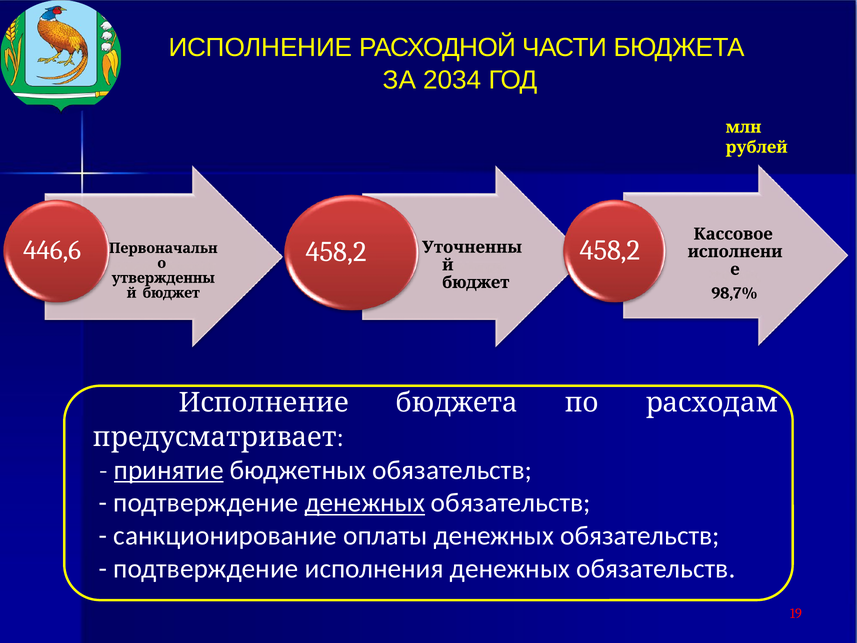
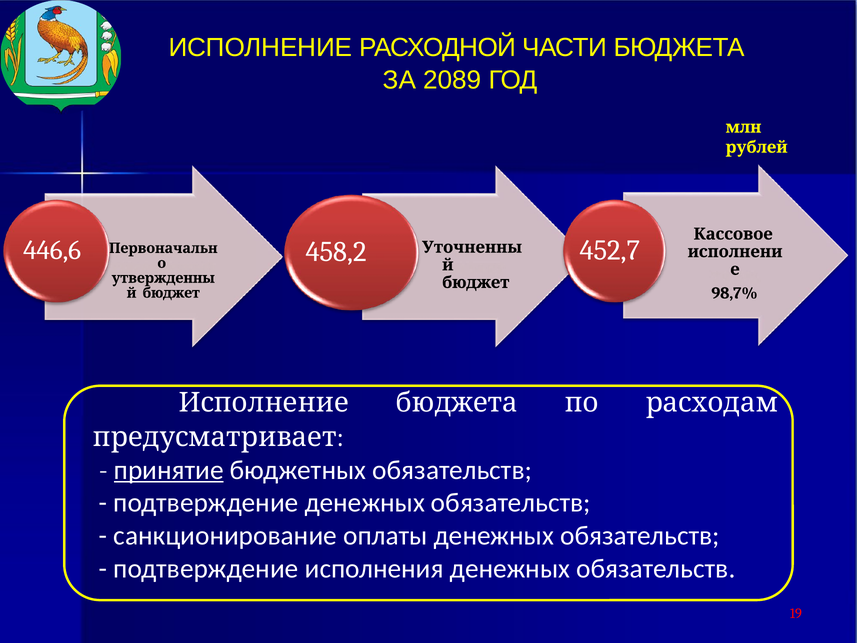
2034: 2034 -> 2089 (452, 80)
458,2: 458,2 -> 452,7 (610, 250)
денежных underline: present -> none (365, 503)
